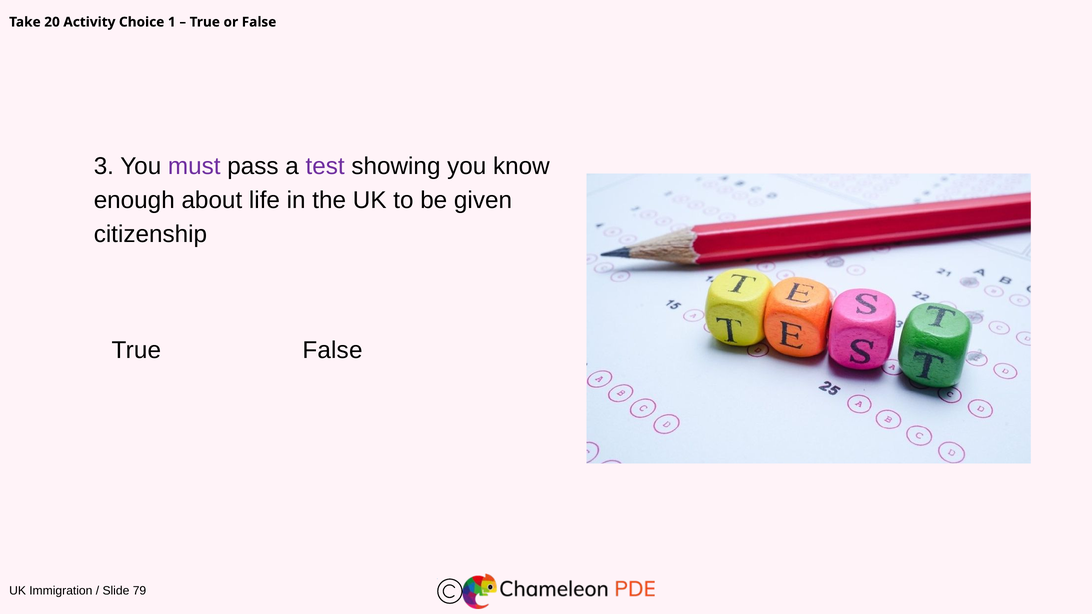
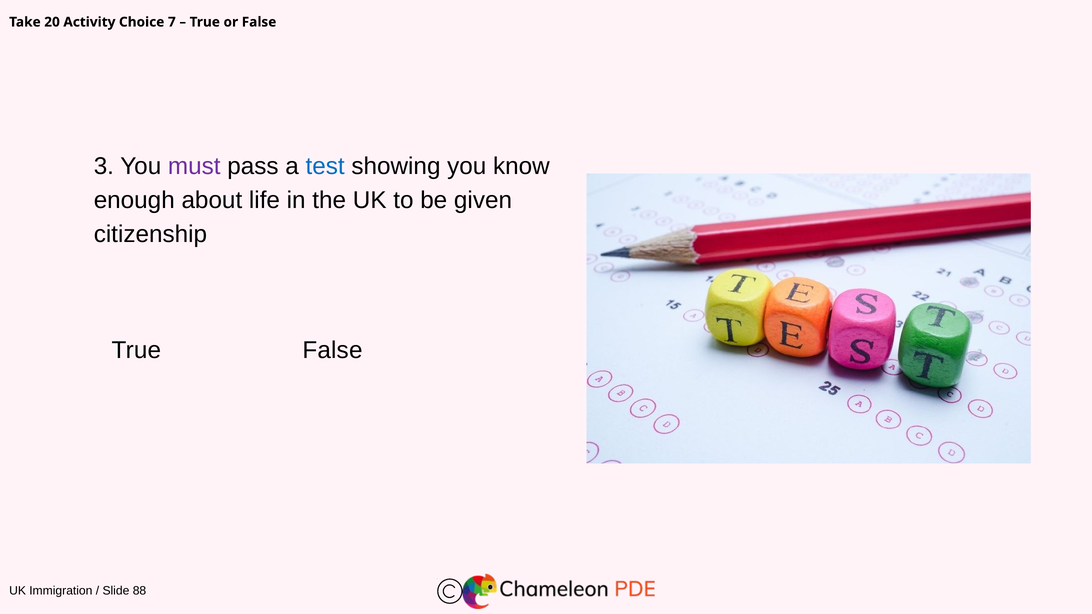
1: 1 -> 7 (172, 22)
test colour: purple -> blue (325, 166)
79: 79 -> 88 (139, 591)
